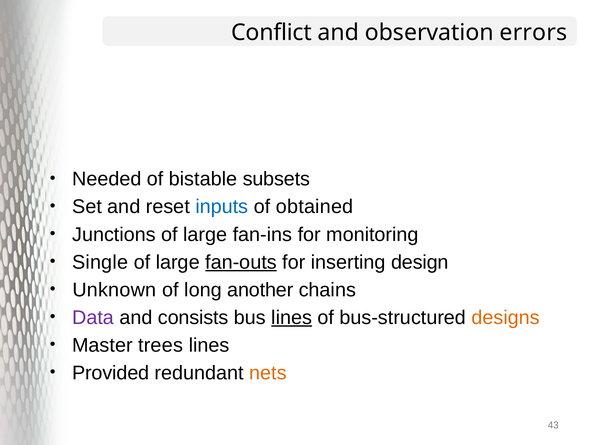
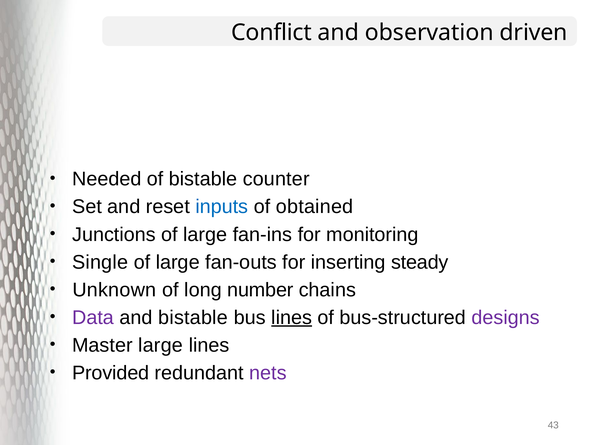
errors: errors -> driven (534, 33)
subsets: subsets -> counter (276, 179)
fan-outs underline: present -> none (241, 262)
design: design -> steady (420, 262)
another: another -> number (260, 290)
and consists: consists -> bistable (193, 318)
designs colour: orange -> purple (506, 318)
Master trees: trees -> large (161, 346)
nets colour: orange -> purple (268, 373)
